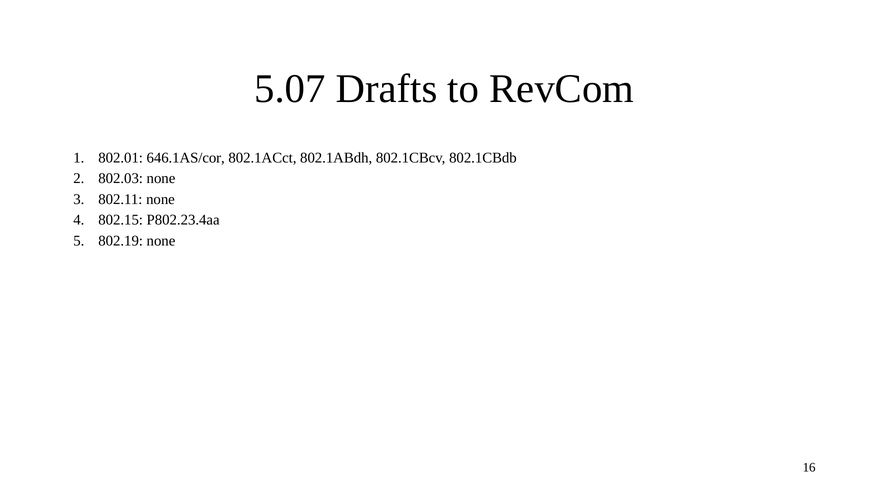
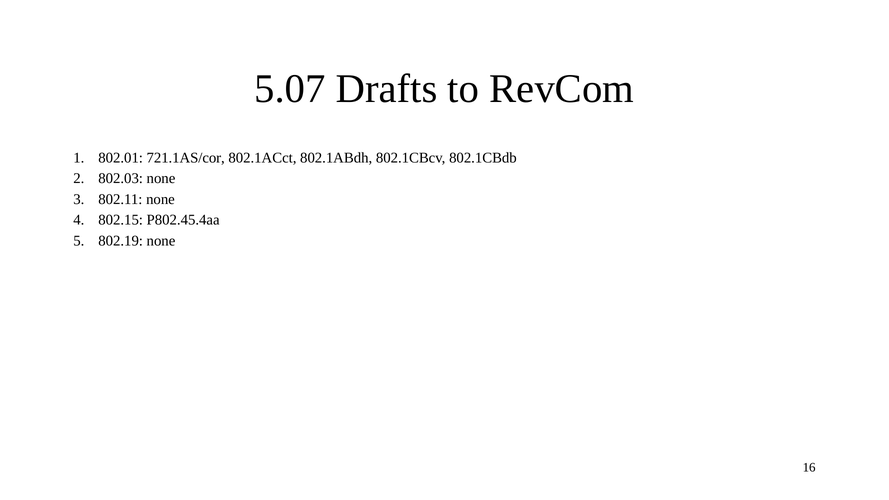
646.1AS/cor: 646.1AS/cor -> 721.1AS/cor (186, 158)
P802.23.4aa: P802.23.4aa -> P802.45.4aa (183, 220)
